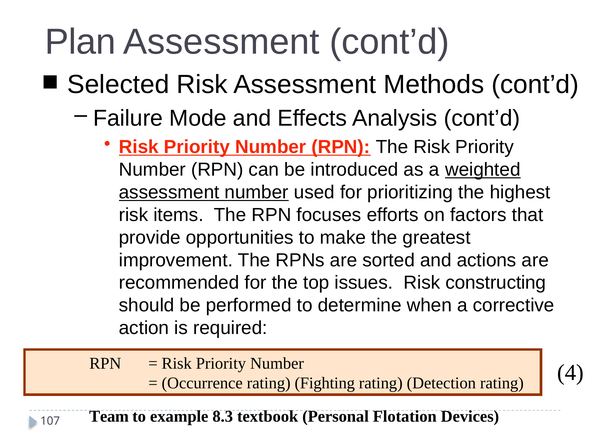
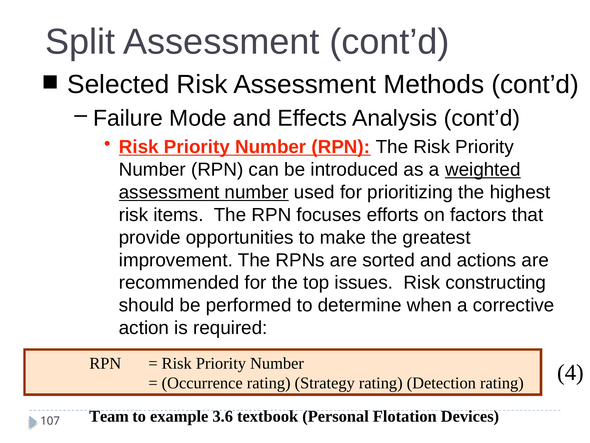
Plan: Plan -> Split (80, 42)
Fighting: Fighting -> Strategy (325, 383)
8.3: 8.3 -> 3.6 (223, 416)
